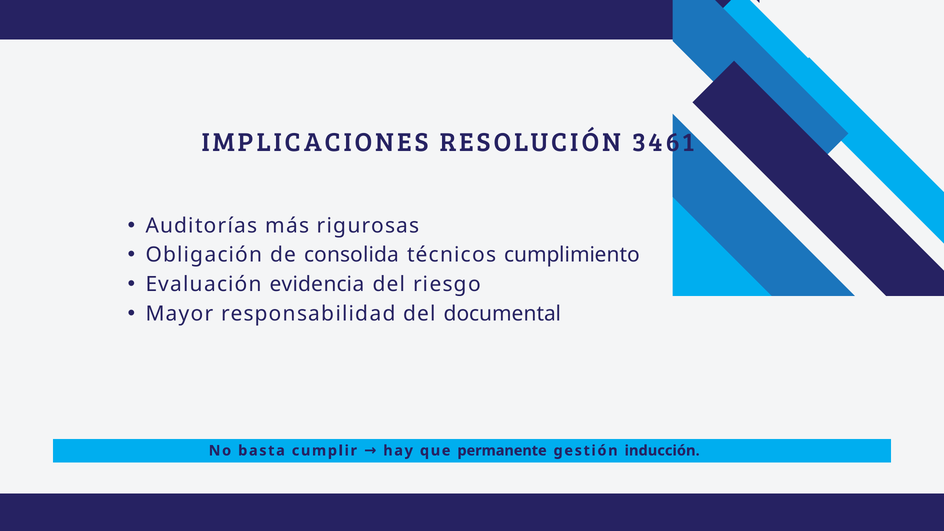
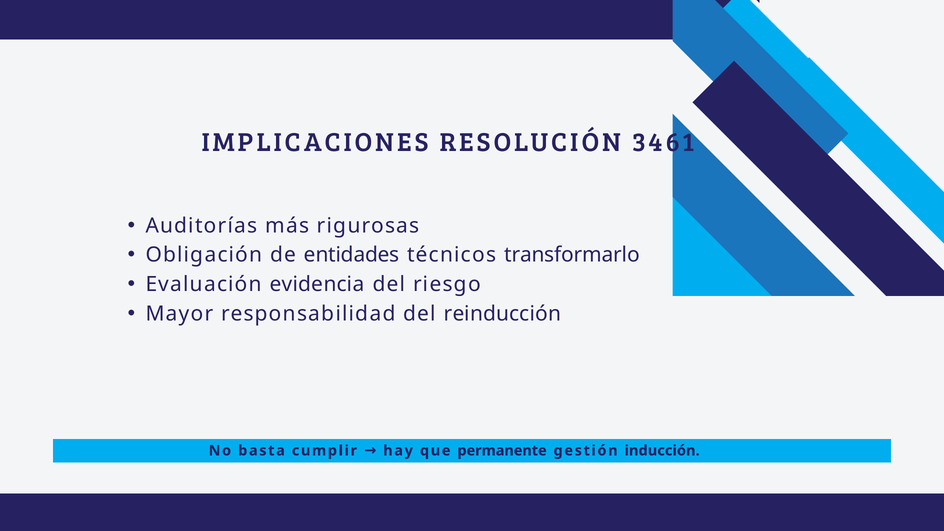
consolida: consolida -> entidades (352, 255)
cumplimiento: cumplimiento -> transformarlo (572, 255)
documental: documental -> reinducción (502, 314)
